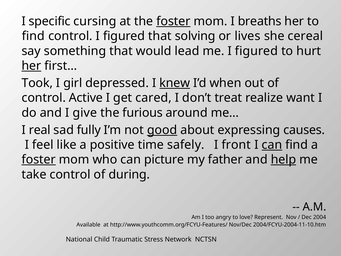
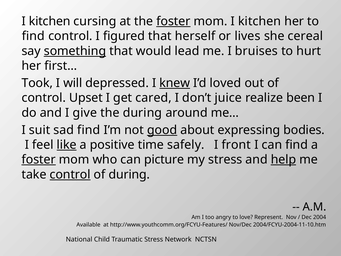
specific: specific -> kitchen (50, 21)
mom I breaths: breaths -> kitchen (260, 21)
solving: solving -> herself (195, 36)
something underline: none -> present (75, 51)
me I figured: figured -> bruises (256, 51)
her underline: present -> none (31, 66)
girl: girl -> will (73, 83)
when: when -> loved (225, 83)
Active: Active -> Upset (86, 98)
treat: treat -> juice (228, 98)
want: want -> been (301, 98)
the furious: furious -> during (142, 113)
real: real -> suit (40, 130)
sad fully: fully -> find (89, 130)
causes: causes -> bodies (304, 130)
like underline: none -> present (67, 145)
can underline: present -> none (272, 145)
my father: father -> stress (225, 160)
control underline: none -> present (70, 174)
